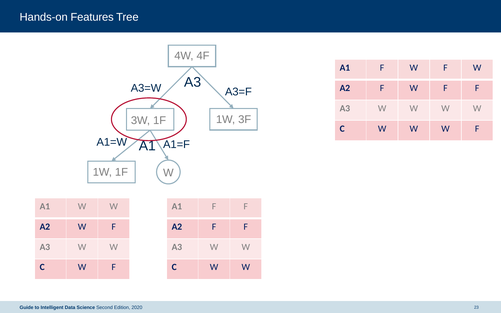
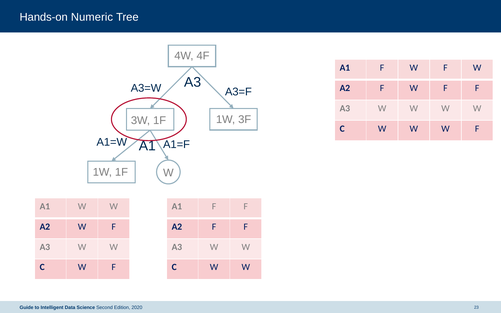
Features: Features -> Numeric (92, 17)
